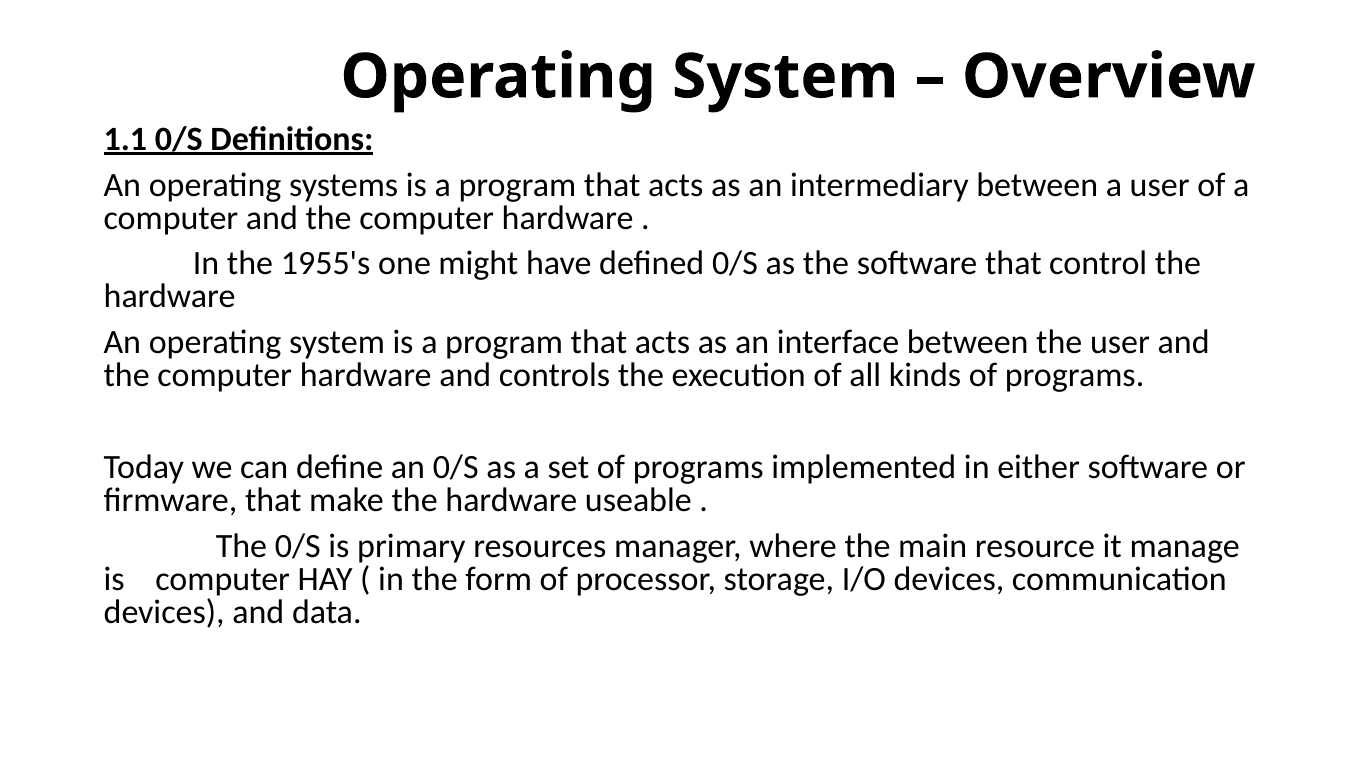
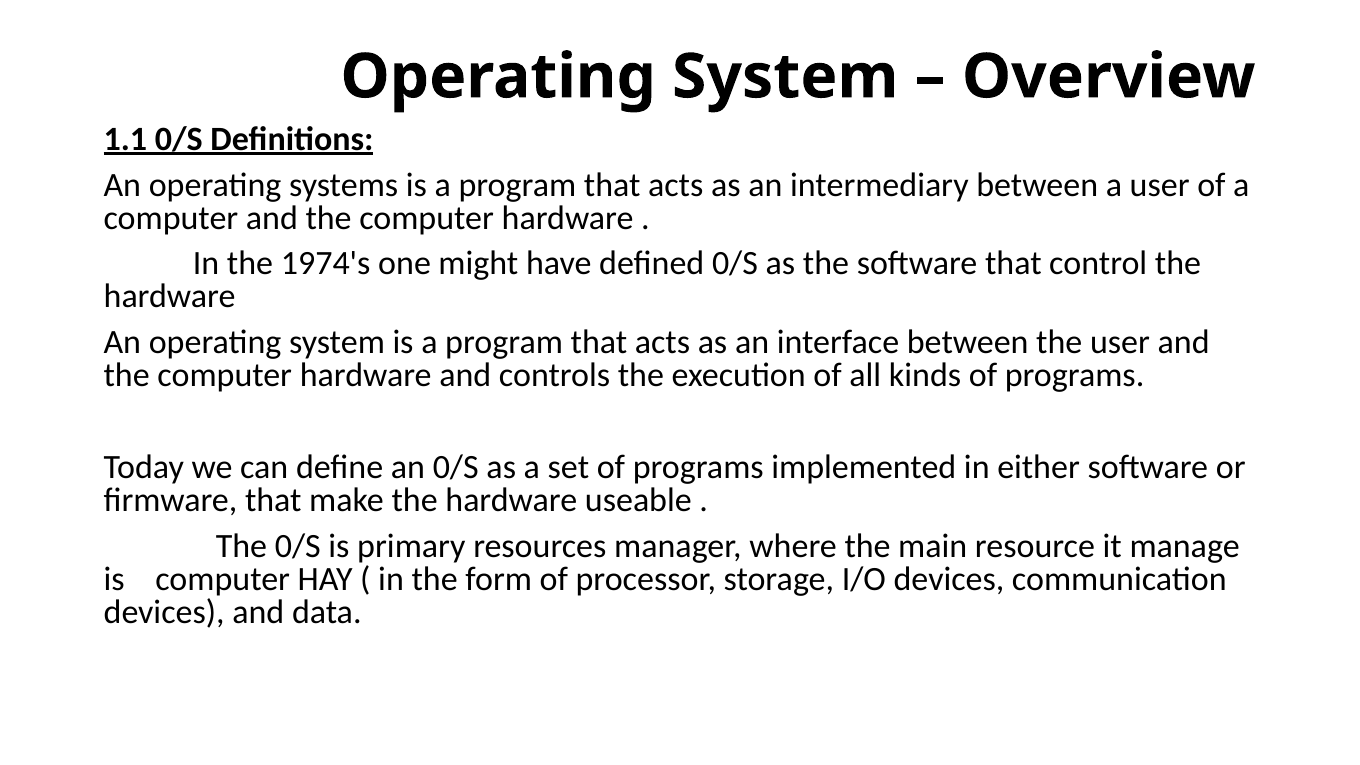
1955's: 1955's -> 1974's (326, 264)
